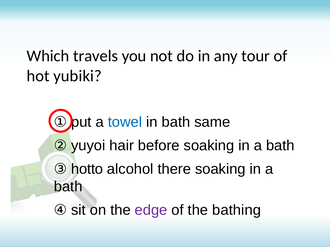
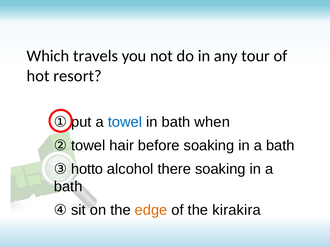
yubiki: yubiki -> resort (78, 76)
same: same -> when (212, 122)
② yuyoi: yuyoi -> towel (88, 146)
edge colour: purple -> orange (151, 211)
bathing: bathing -> kirakira (237, 211)
